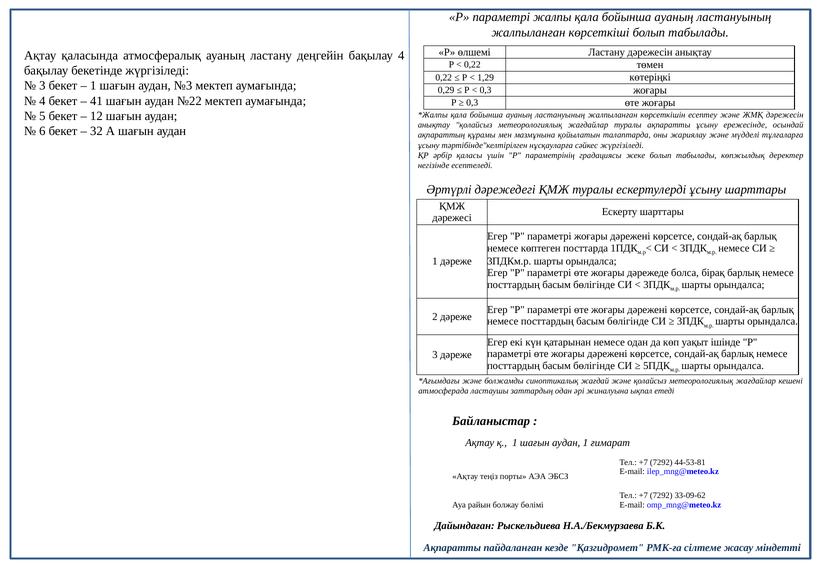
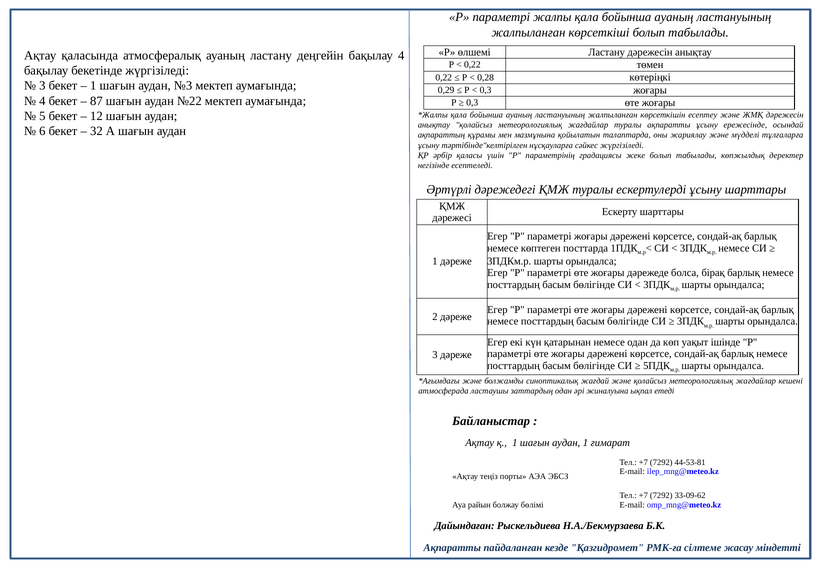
1,29: 1,29 -> 0,28 (486, 78)
41: 41 -> 87 (96, 101)
